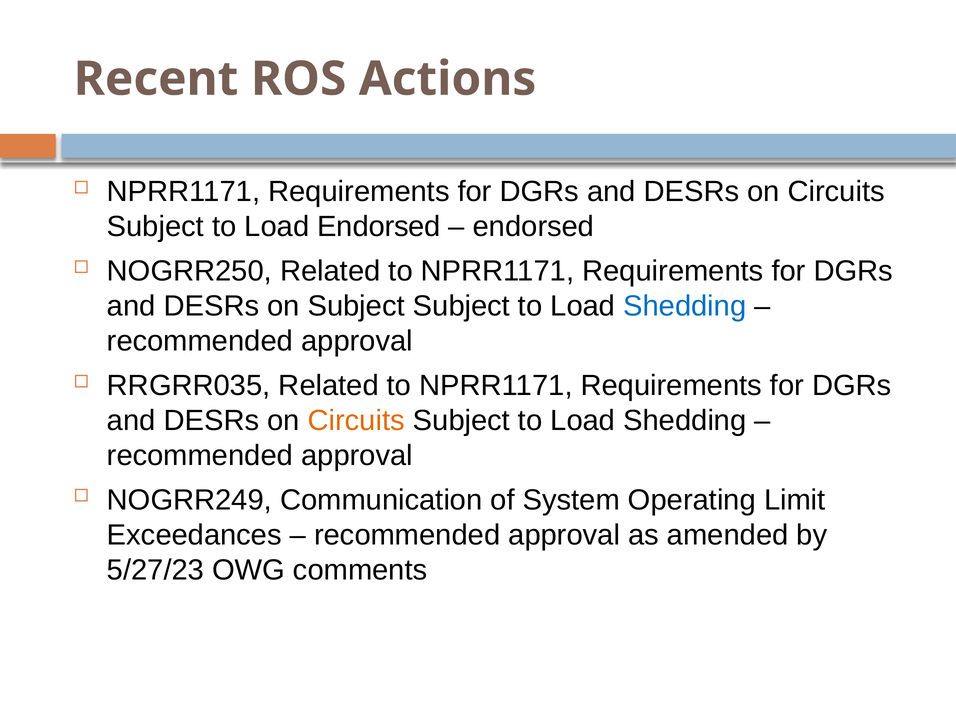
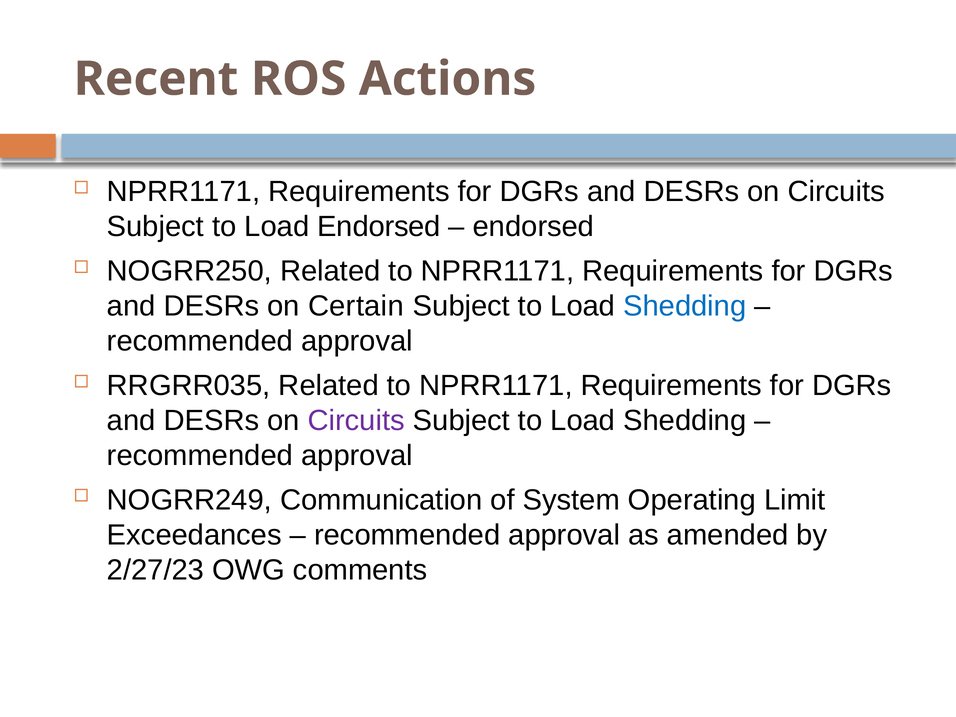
on Subject: Subject -> Certain (356, 306)
Circuits colour: orange -> purple (356, 420)
5/27/23: 5/27/23 -> 2/27/23 (156, 570)
